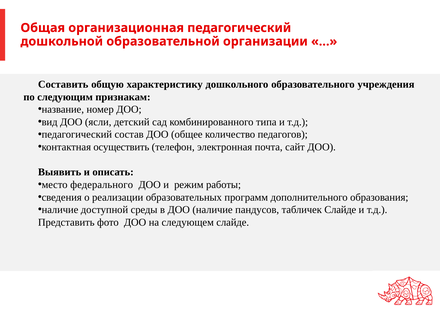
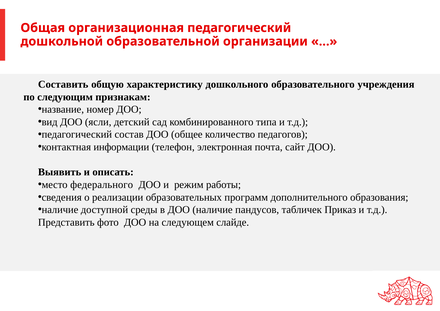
осуществить: осуществить -> информации (121, 147)
табличек Слайде: Слайде -> Приказ (340, 210)
